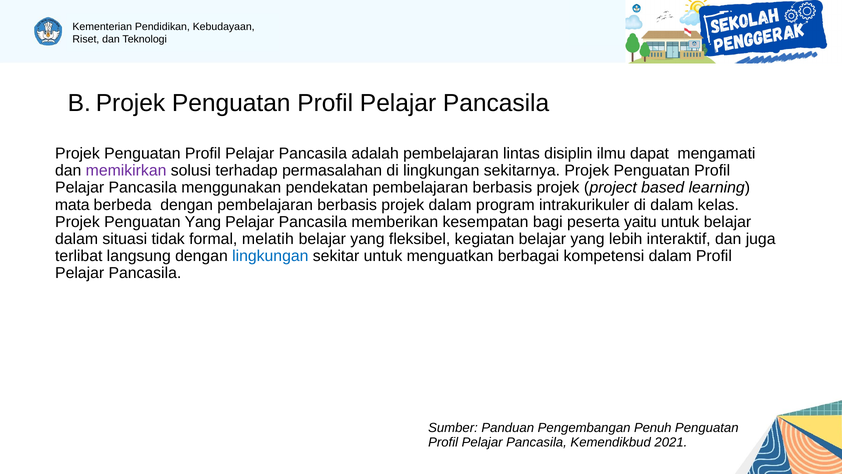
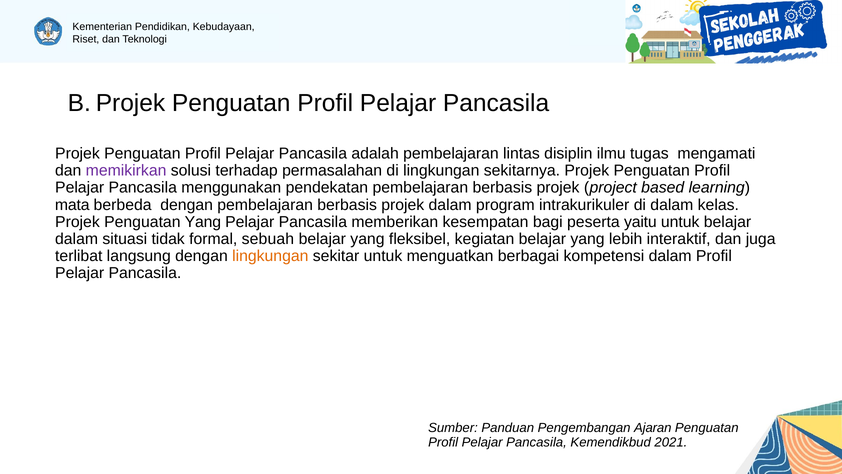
dapat: dapat -> tugas (649, 154)
melatih: melatih -> sebuah (268, 239)
lingkungan colour: blue -> orange (270, 256)
Penuh: Penuh -> Ajaran (653, 428)
